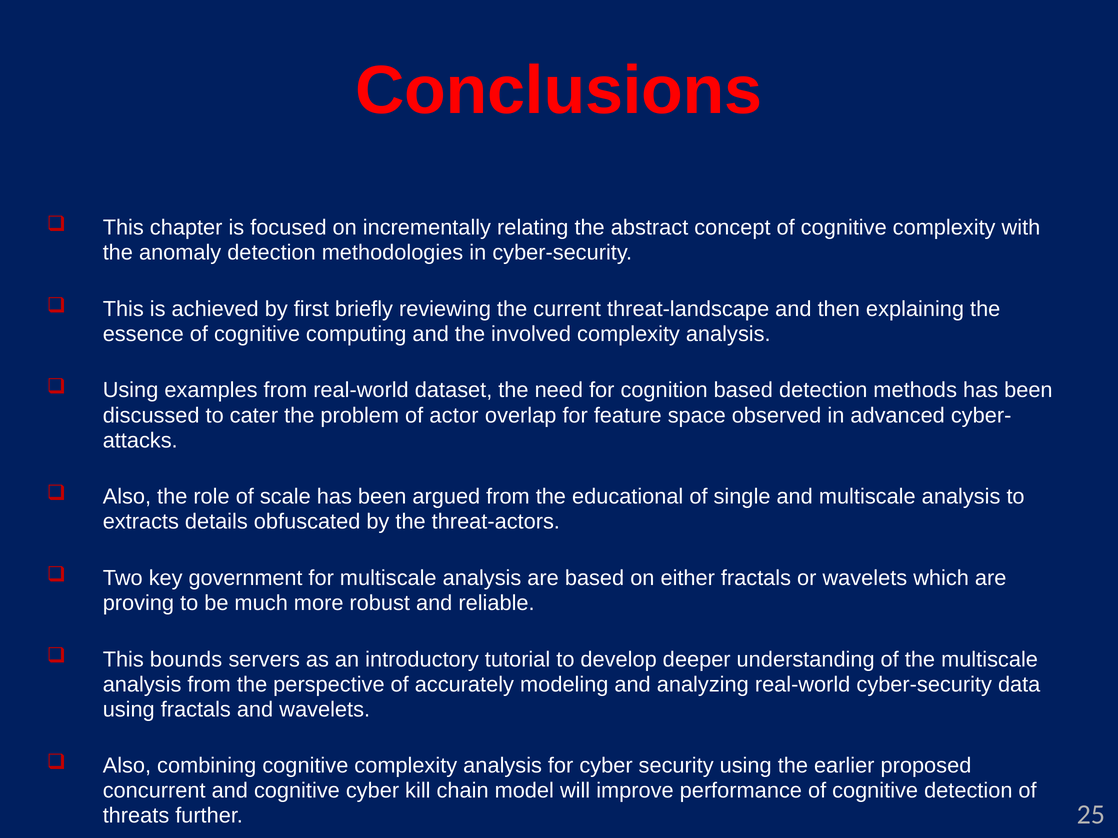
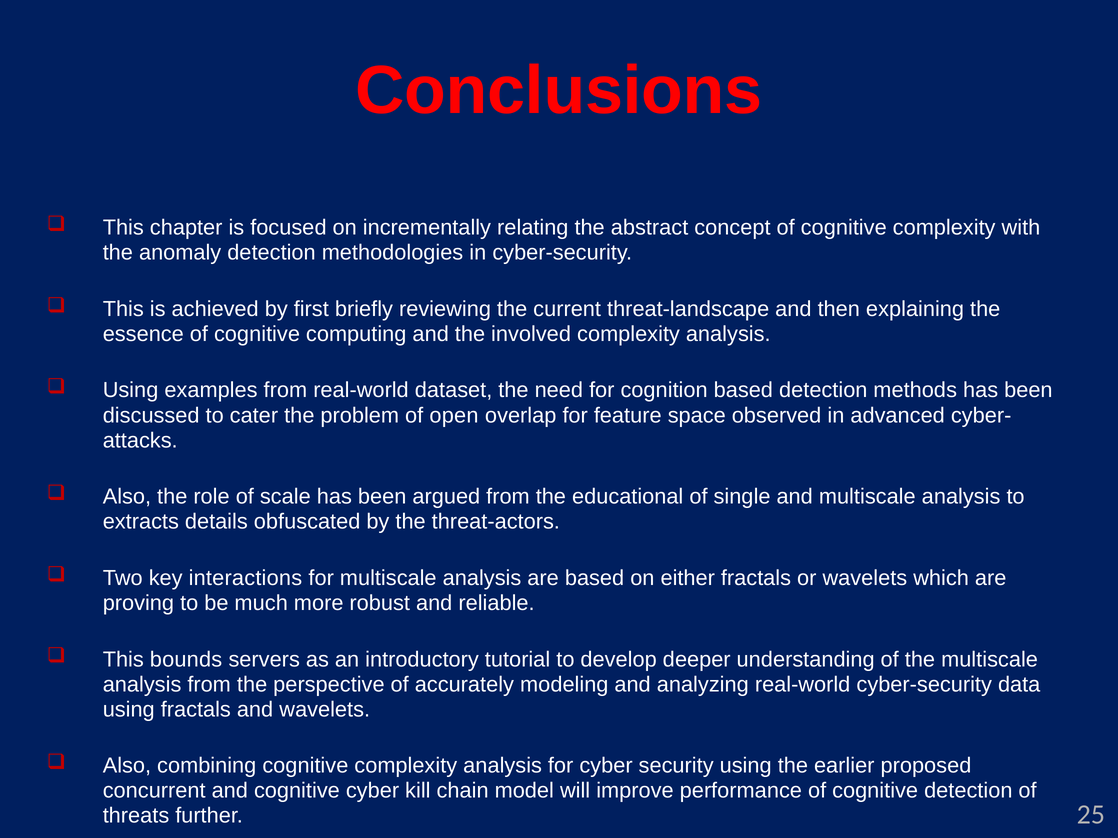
actor: actor -> open (454, 416)
government: government -> interactions (245, 578)
